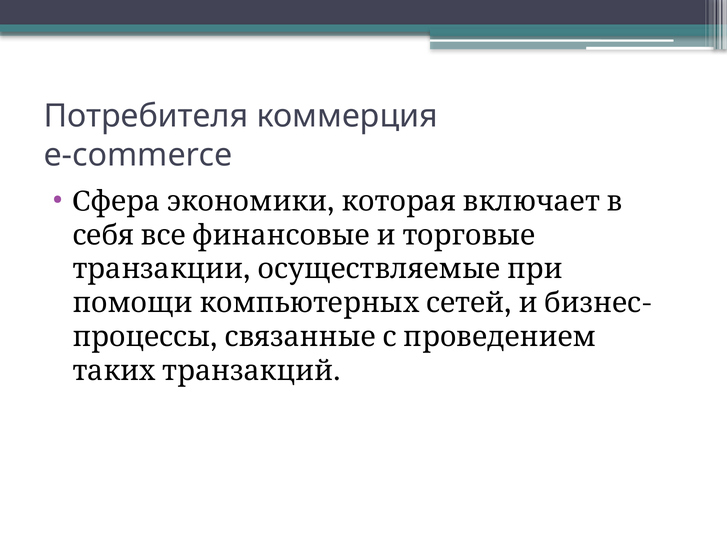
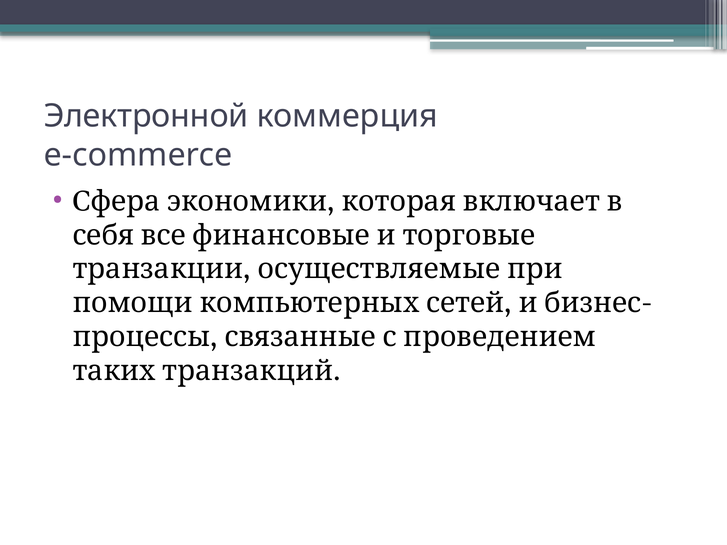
Потребителя: Потребителя -> Электронной (146, 116)
